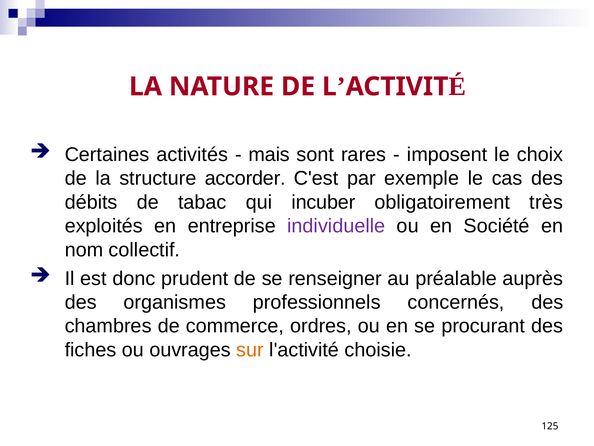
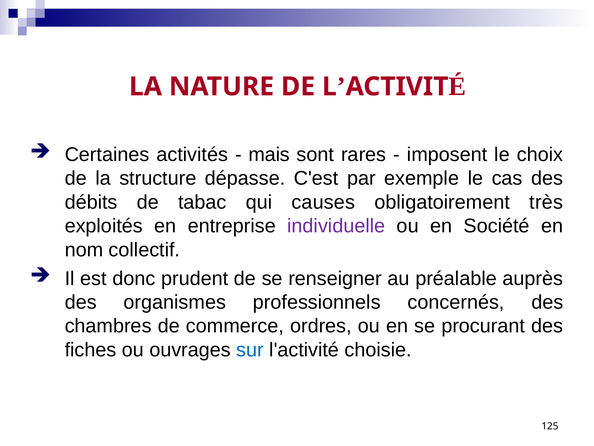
accorder: accorder -> dépasse (245, 178)
incuber: incuber -> causes (323, 202)
sur colour: orange -> blue (250, 350)
